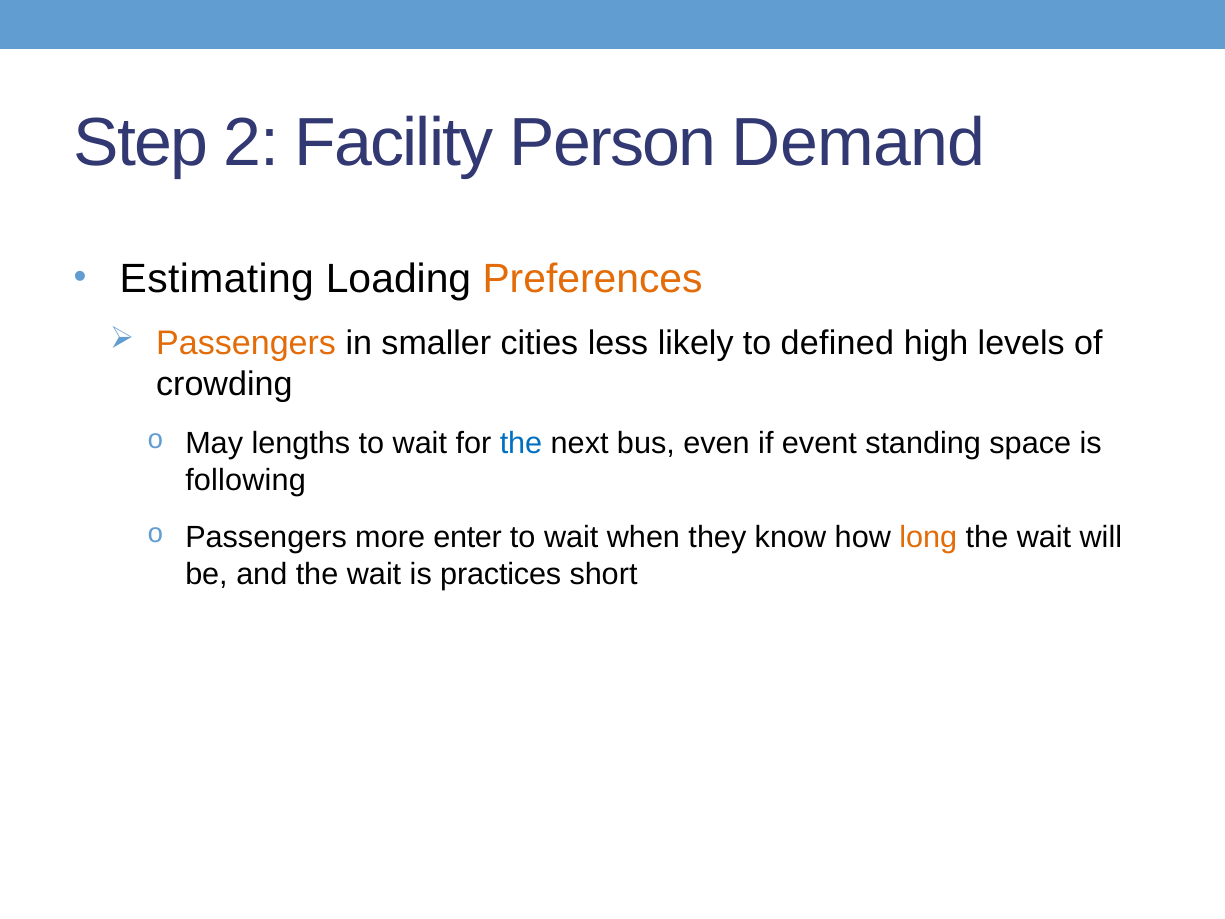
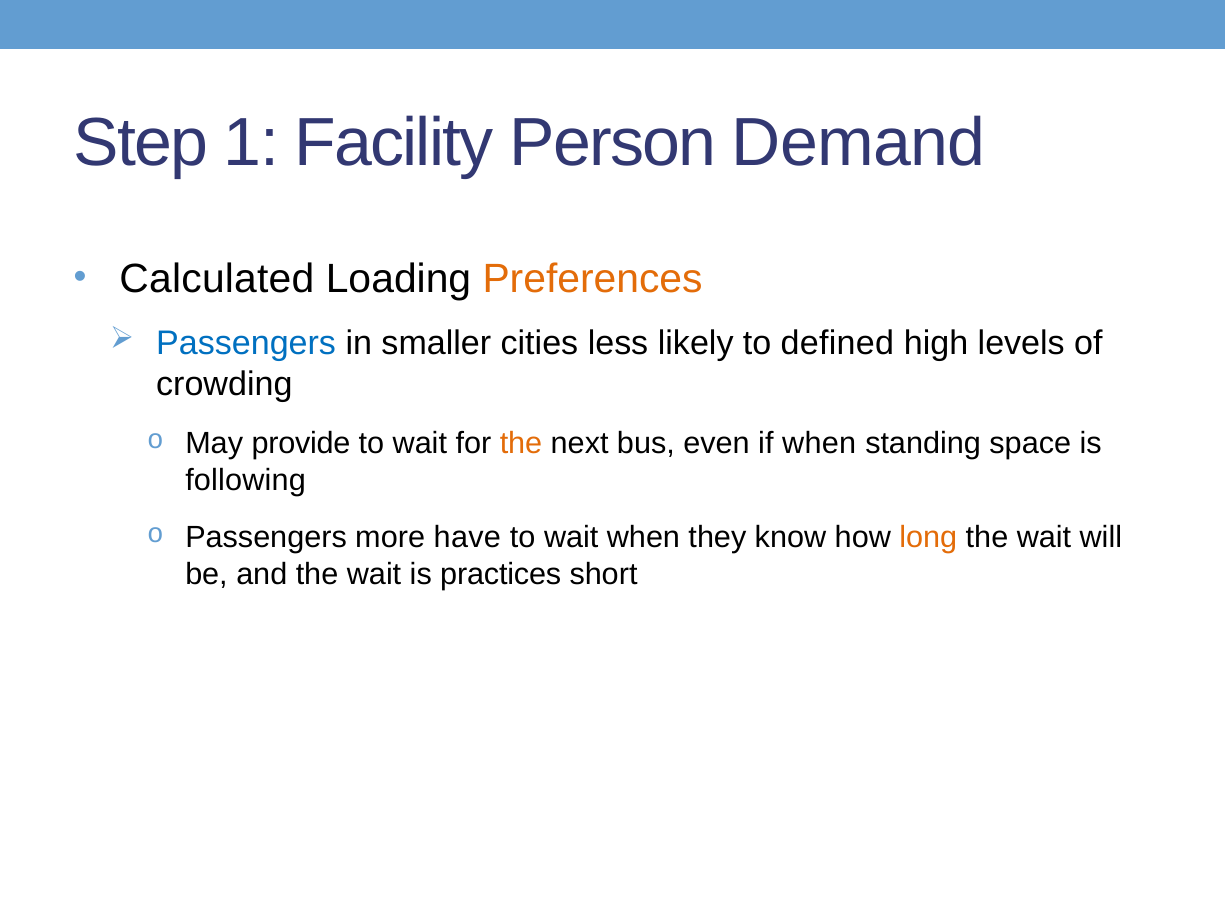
2: 2 -> 1 (251, 143)
Estimating: Estimating -> Calculated (217, 278)
Passengers colour: orange -> blue (246, 343)
lengths: lengths -> provide (301, 443)
the colour: blue -> orange (521, 443)
if event: event -> when (819, 443)
enter: enter -> have (467, 537)
